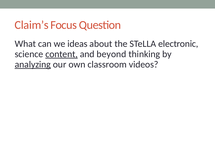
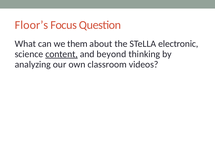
Claim’s: Claim’s -> Floor’s (31, 25)
ideas: ideas -> them (77, 44)
analyzing underline: present -> none (33, 64)
